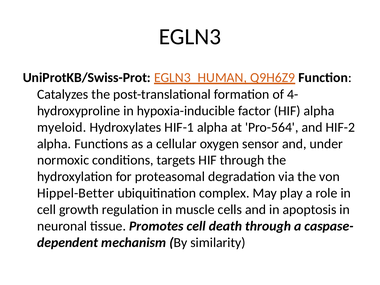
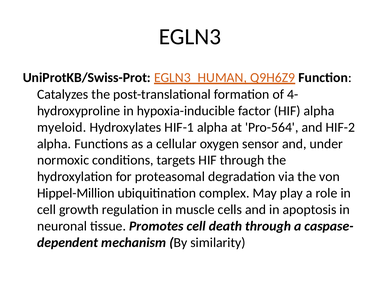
Hippel-Better: Hippel-Better -> Hippel-Million (76, 193)
